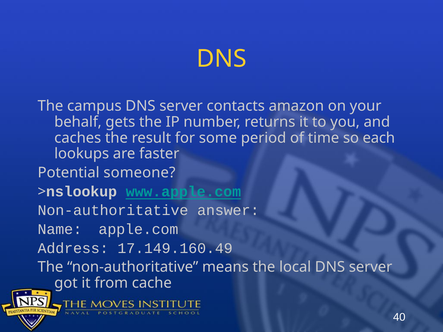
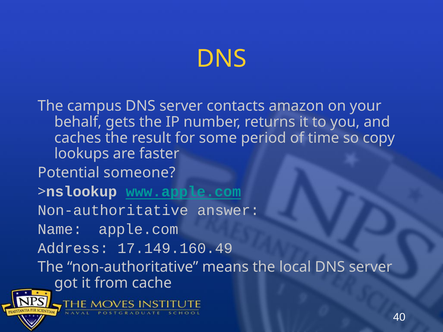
each: each -> copy (379, 138)
